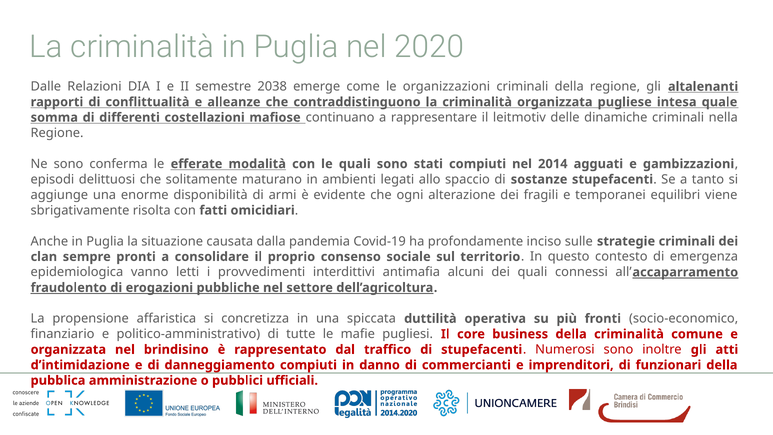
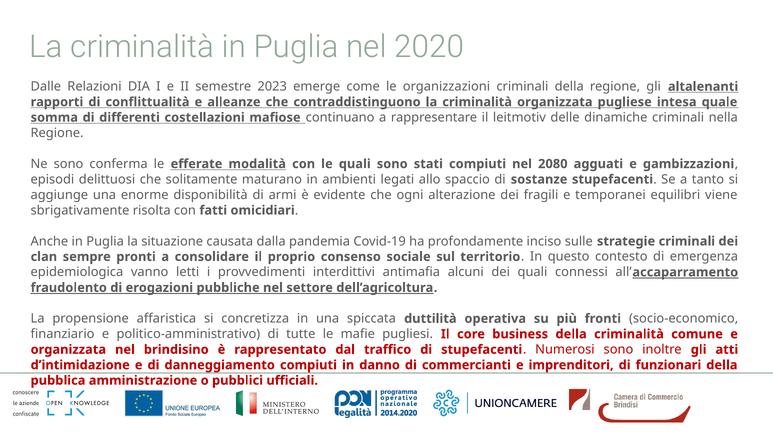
2038: 2038 -> 2023 (272, 87)
2014: 2014 -> 2080 (553, 164)
